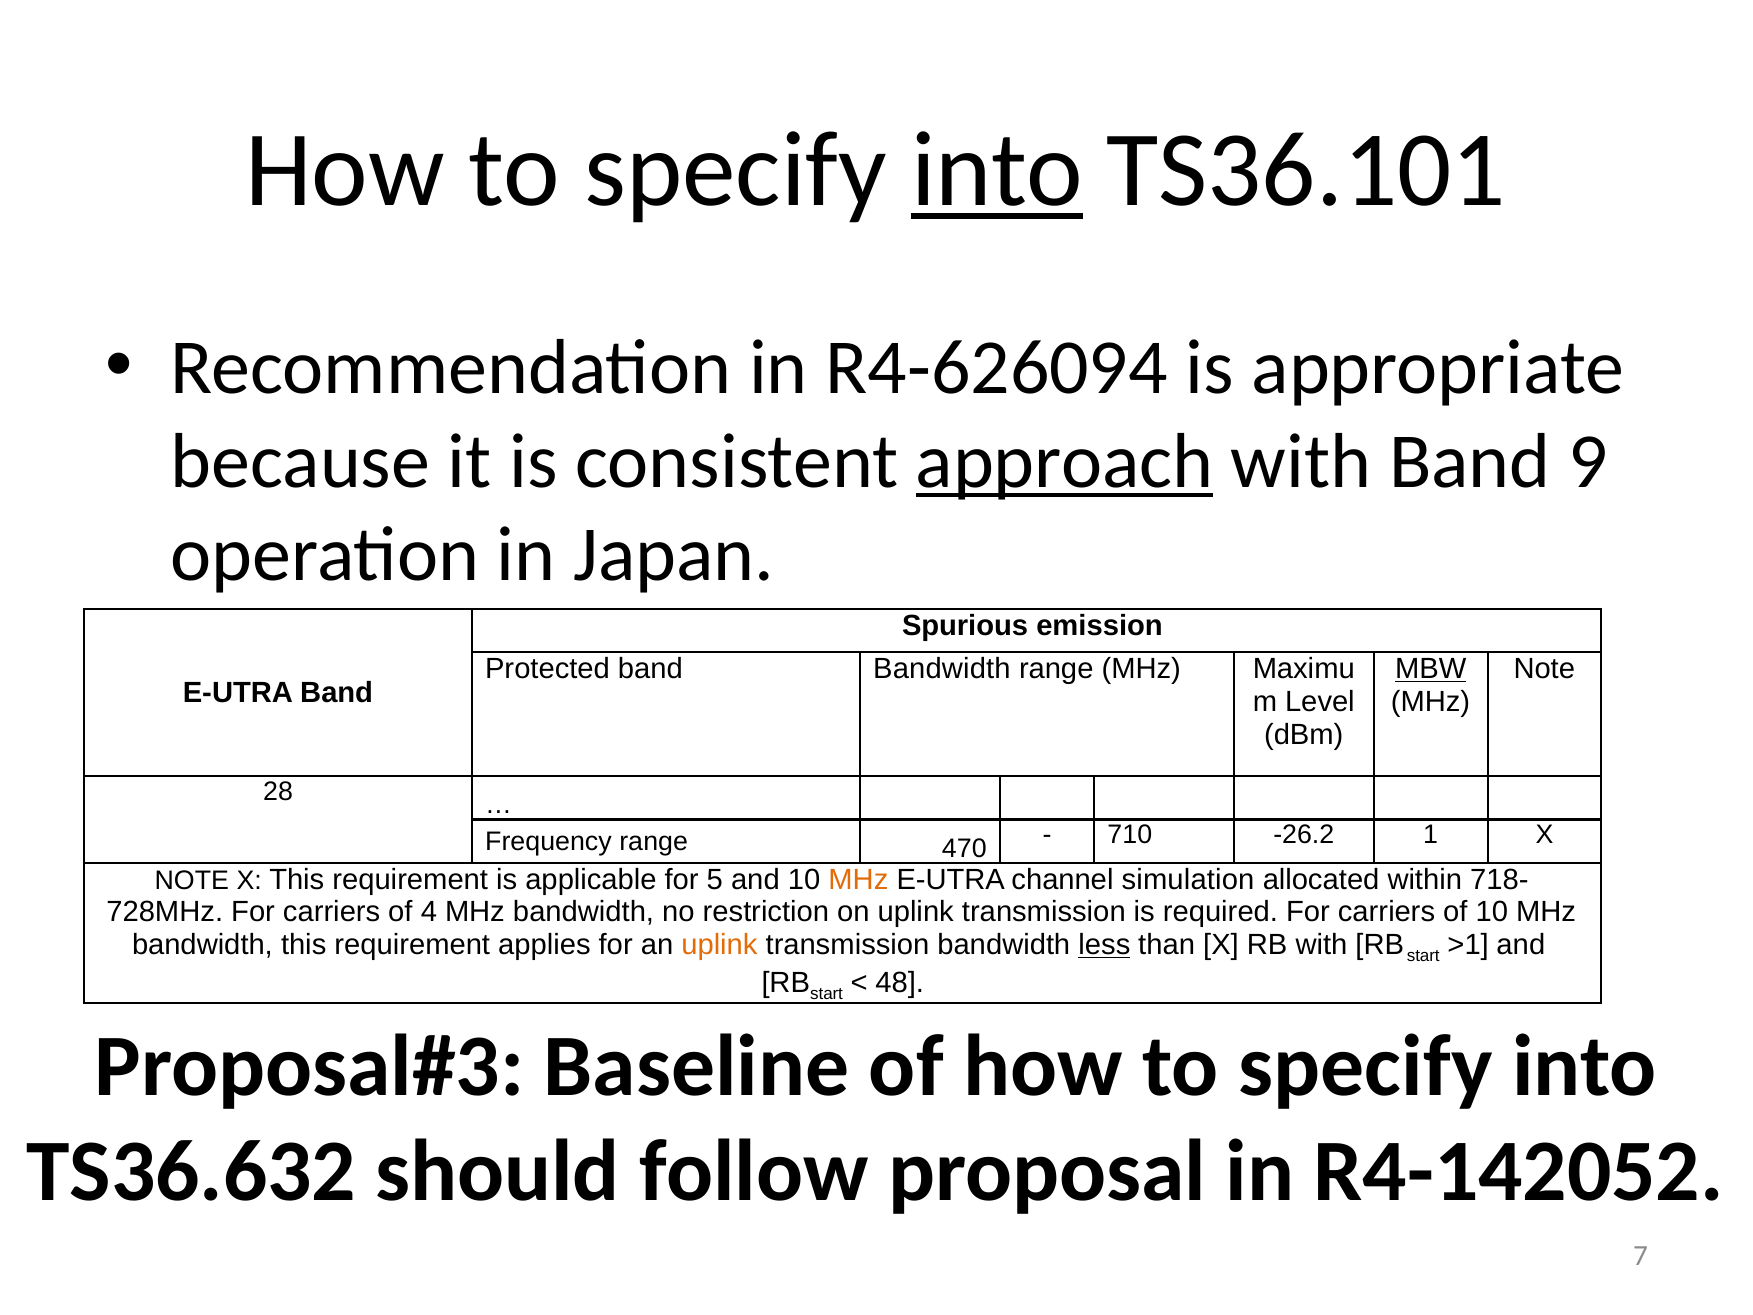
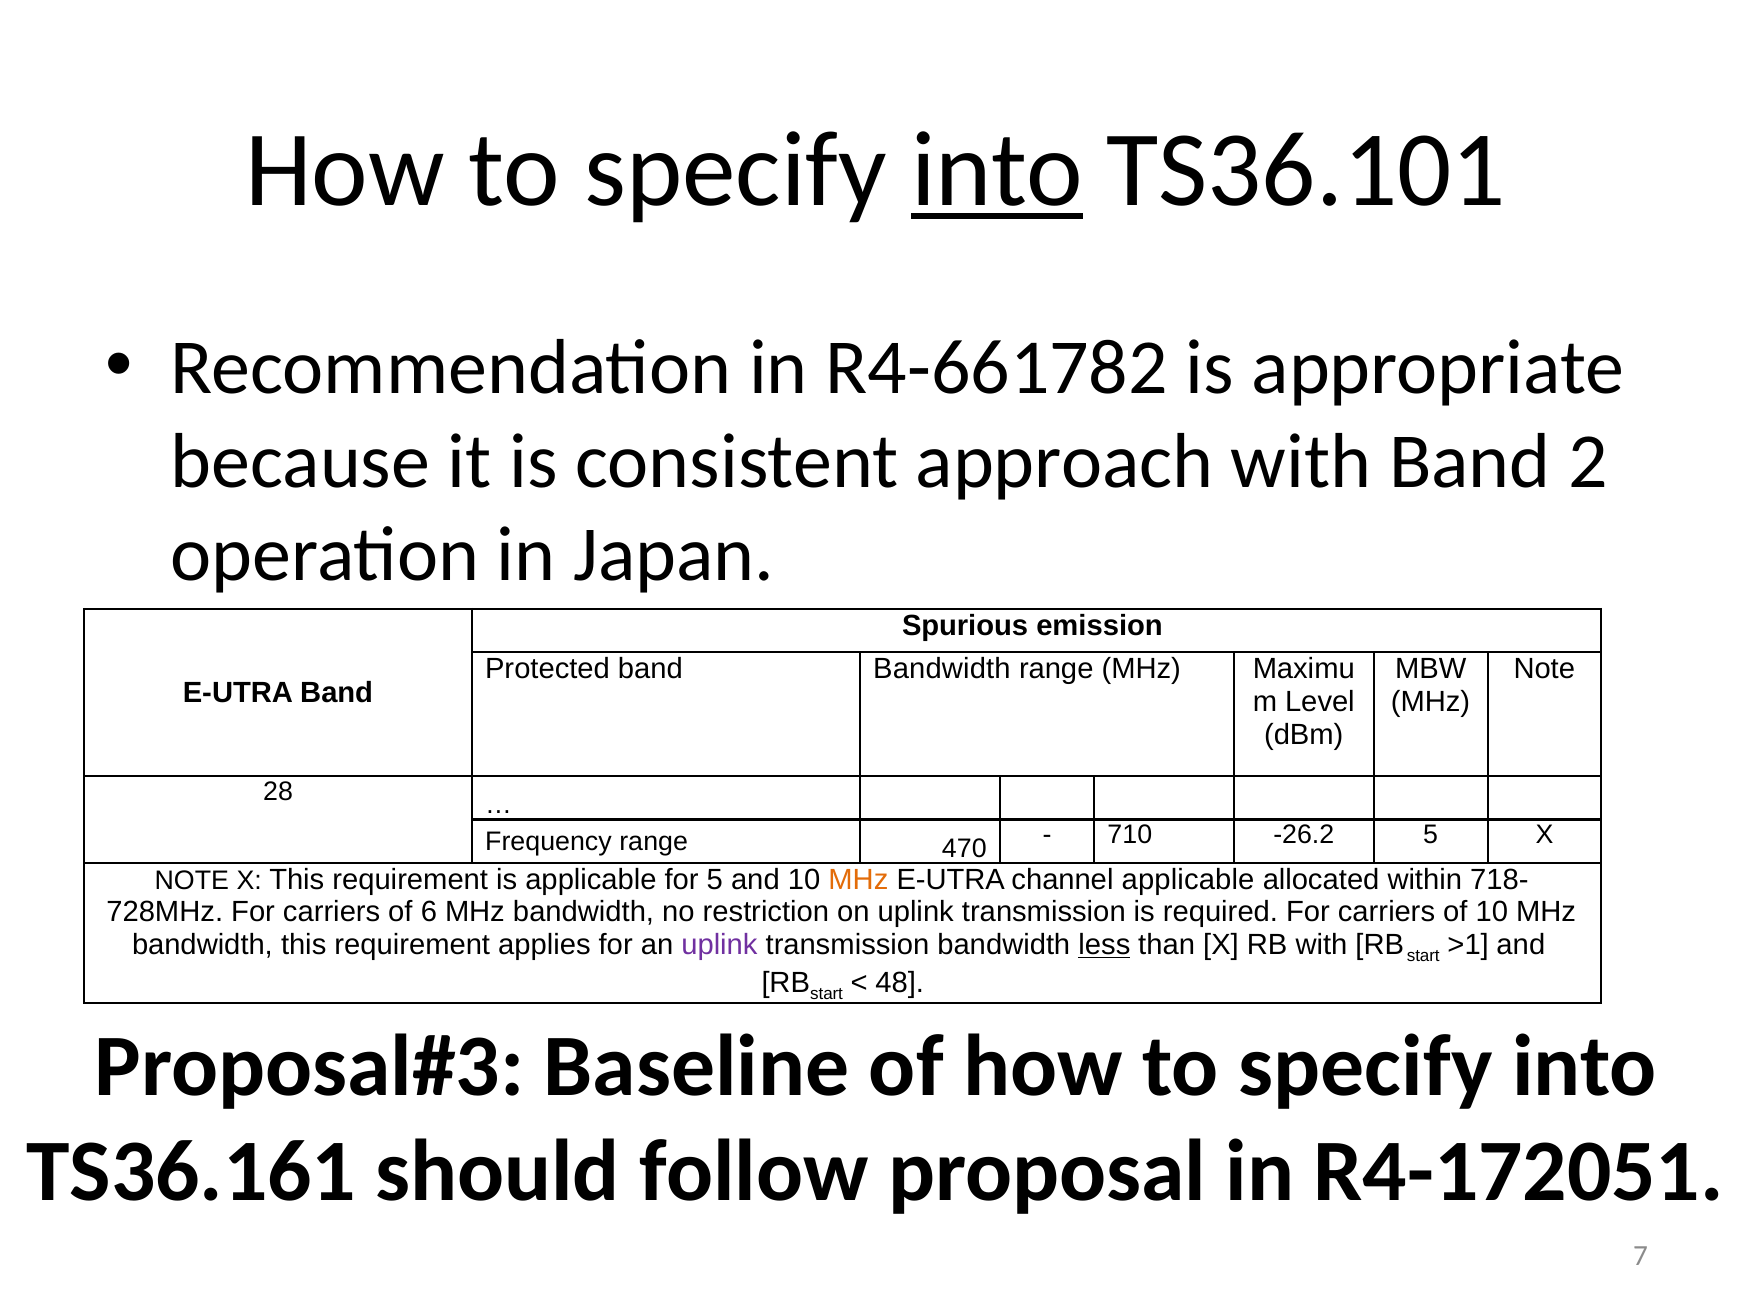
R4-626094: R4-626094 -> R4-661782 (997, 368)
approach underline: present -> none (1065, 461)
9: 9 -> 2 (1588, 461)
MBW underline: present -> none (1431, 669)
-26.2 1: 1 -> 5 (1431, 835)
channel simulation: simulation -> applicable (1188, 879)
4: 4 -> 6 (429, 912)
uplink colour: orange -> purple (719, 945)
TS36.632: TS36.632 -> TS36.161 (191, 1172)
R4-142052: R4-142052 -> R4-172051 (1519, 1172)
